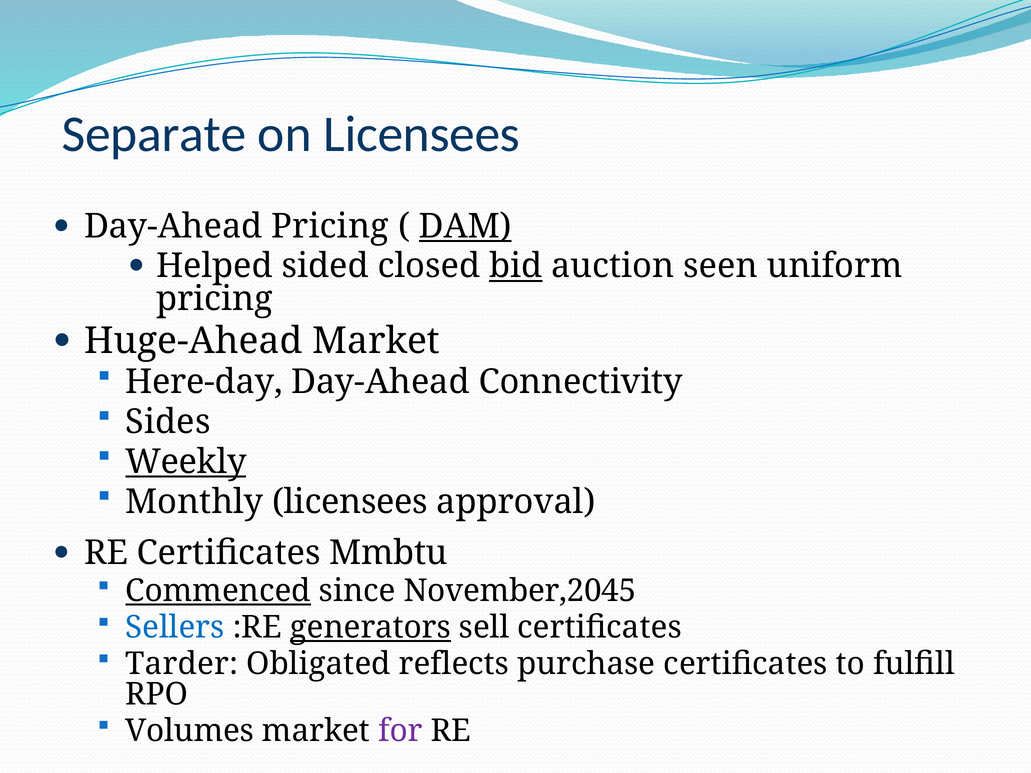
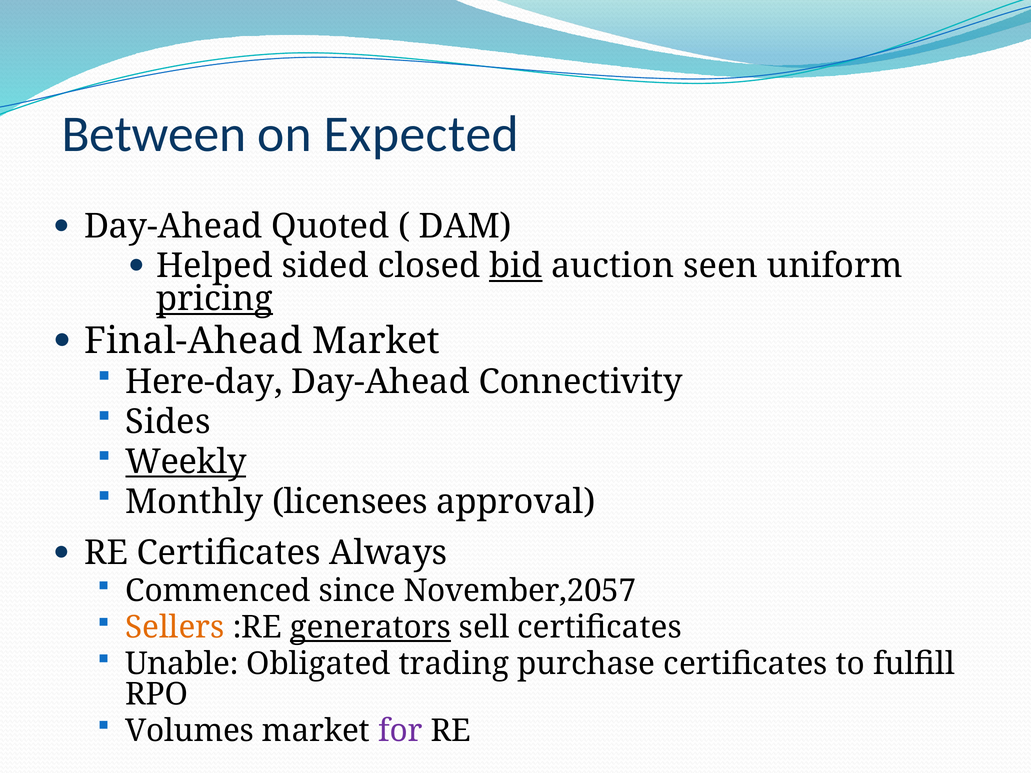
Separate: Separate -> Between (154, 134)
on Licensees: Licensees -> Expected (421, 134)
Day-Ahead Pricing: Pricing -> Quoted (330, 226)
DAM underline: present -> none (465, 226)
pricing underline: none -> present (215, 299)
Huge-Ahead: Huge-Ahead -> Final-Ahead (193, 341)
Mmbtu: Mmbtu -> Always (388, 553)
Commenced underline: present -> none (218, 591)
November,2045: November,2045 -> November,2057 (520, 591)
Sellers colour: blue -> orange (175, 628)
Tarder: Tarder -> Unable (182, 664)
reflects: reflects -> trading (454, 664)
